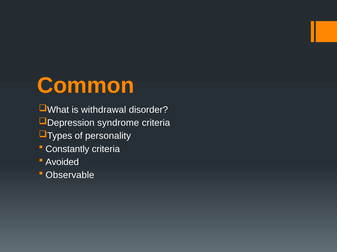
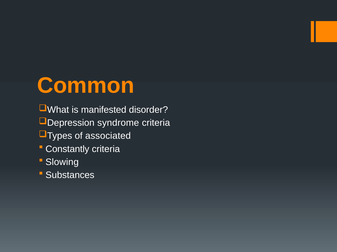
withdrawal: withdrawal -> manifested (104, 110)
personality: personality -> associated (108, 136)
Avoided: Avoided -> Slowing (62, 162)
Observable: Observable -> Substances (70, 176)
